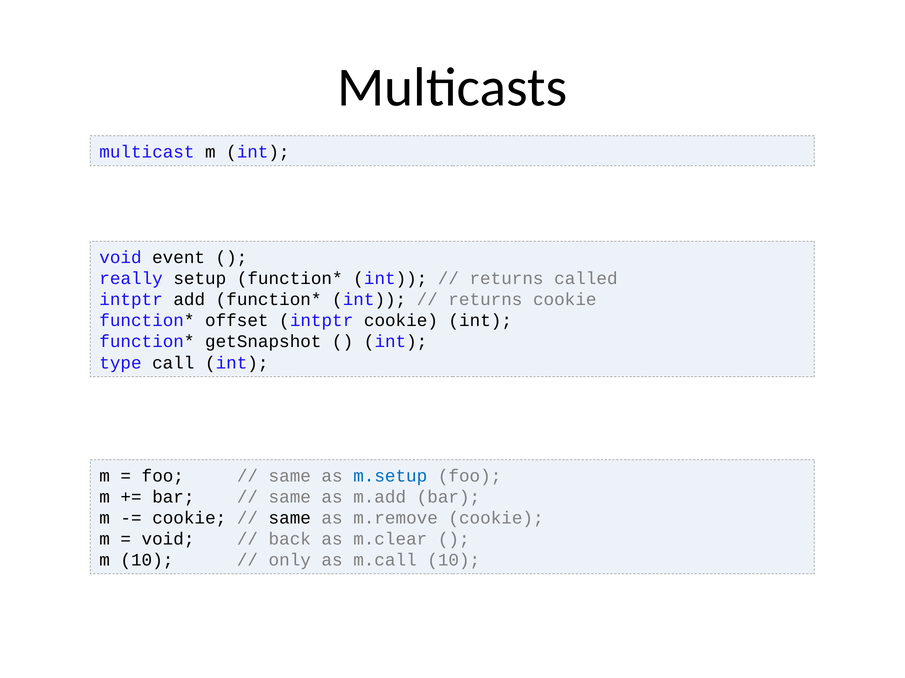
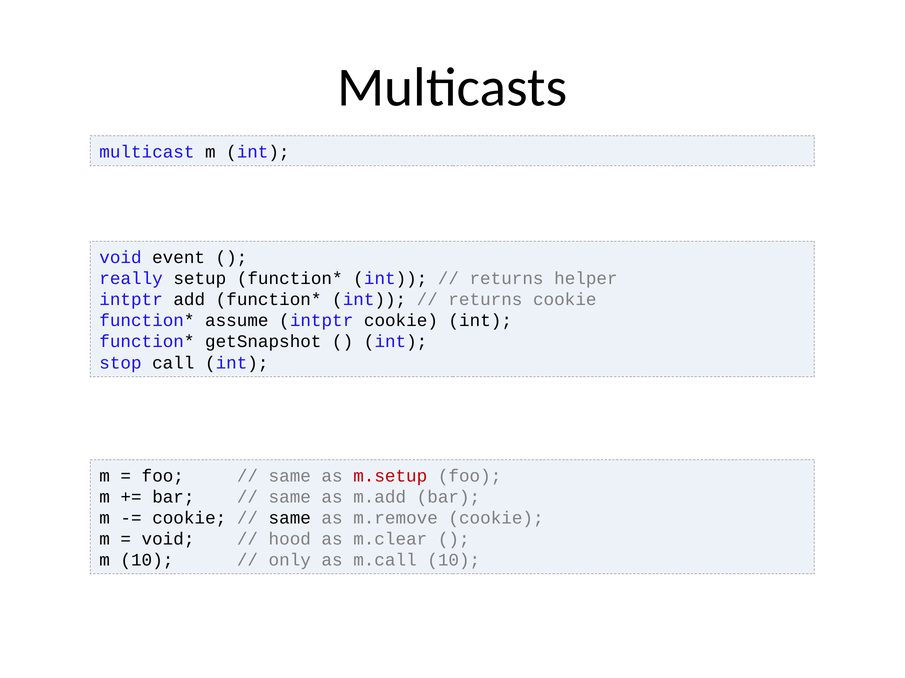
called: called -> helper (586, 279)
offset: offset -> assume (237, 321)
type: type -> stop (120, 363)
m.setup colour: blue -> red (390, 476)
back: back -> hood (290, 540)
